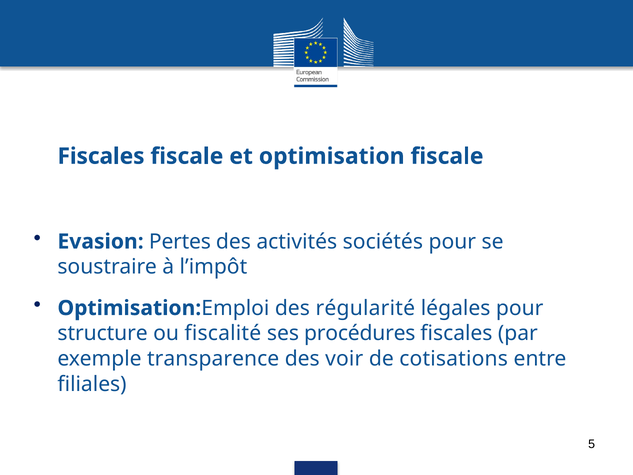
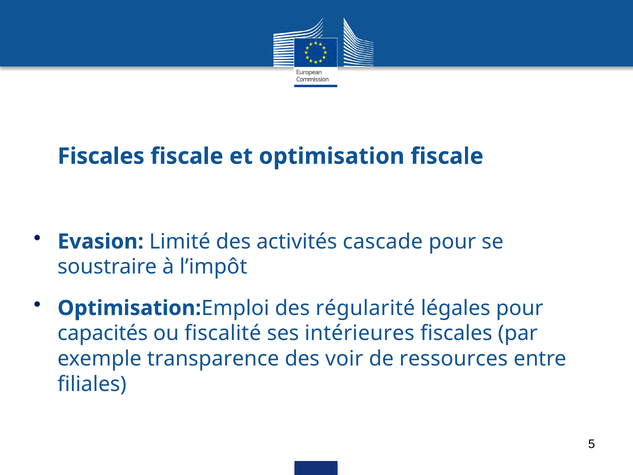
Pertes: Pertes -> Limité (180, 241)
sociétés: sociétés -> cascade (383, 241)
structure: structure -> capacités (103, 333)
procédures: procédures -> intérieures (360, 333)
cotisations: cotisations -> ressources (454, 359)
